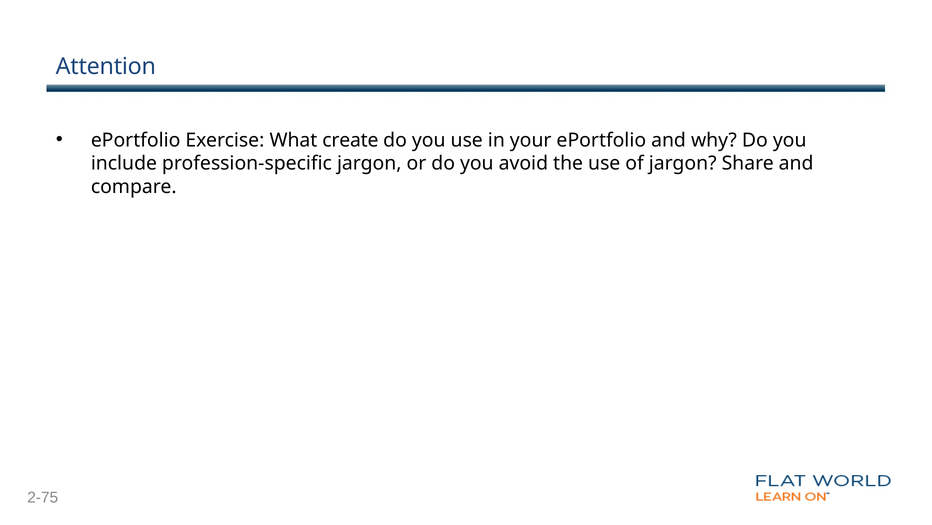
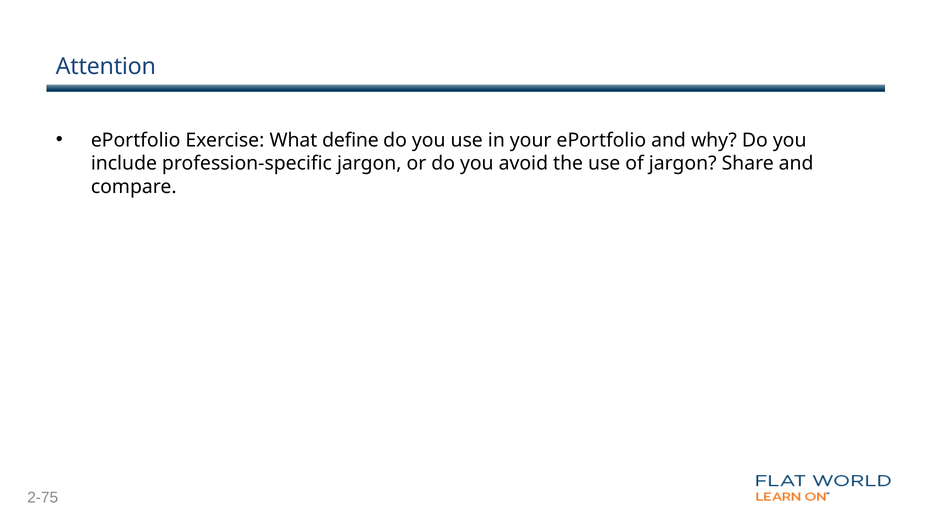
create: create -> define (350, 140)
